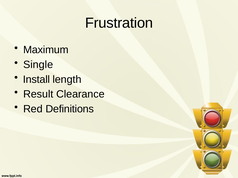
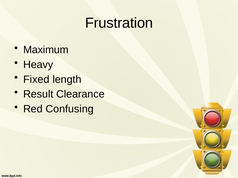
Single: Single -> Heavy (38, 65)
Install: Install -> Fixed (36, 80)
Definitions: Definitions -> Confusing (70, 109)
